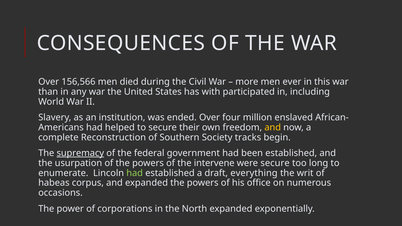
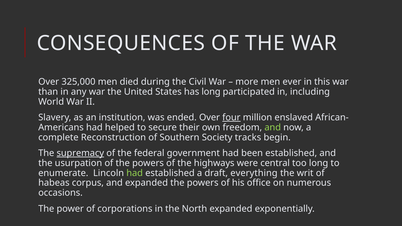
156,566: 156,566 -> 325,000 (78, 82)
has with: with -> long (211, 92)
four underline: none -> present (231, 117)
and colour: yellow -> light green (273, 127)
intervene: intervene -> highways (214, 163)
were secure: secure -> central (275, 163)
